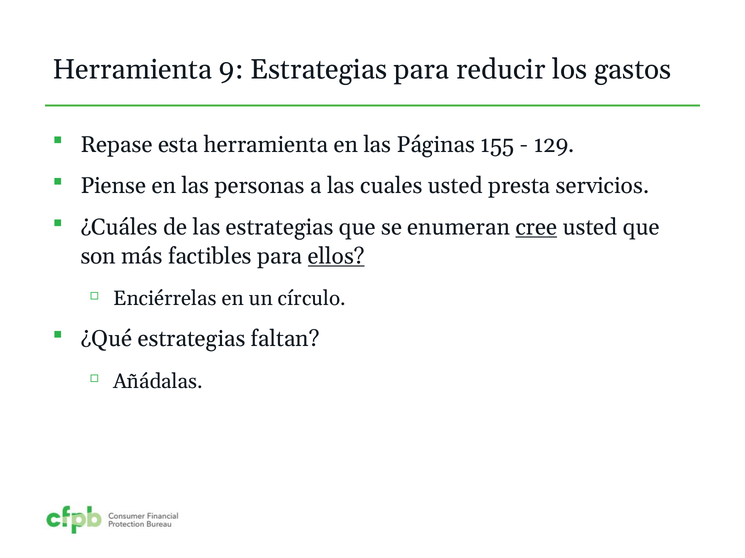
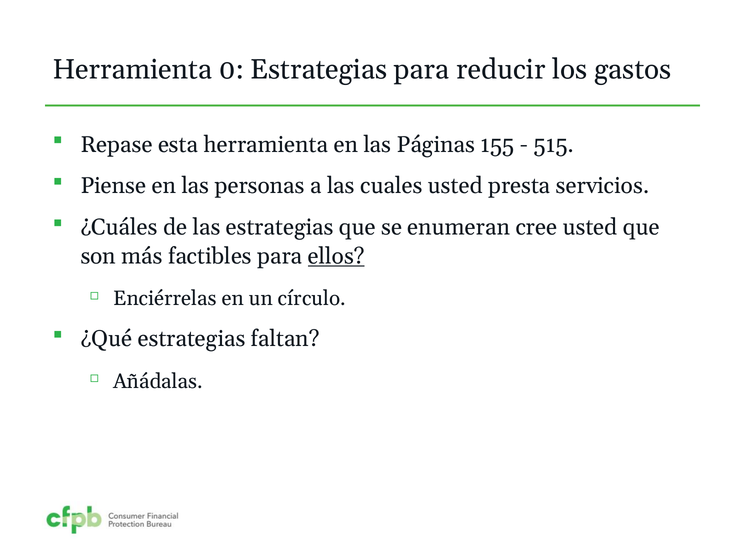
9: 9 -> 0 (231, 69)
129: 129 -> 515 (554, 145)
cree underline: present -> none (536, 228)
